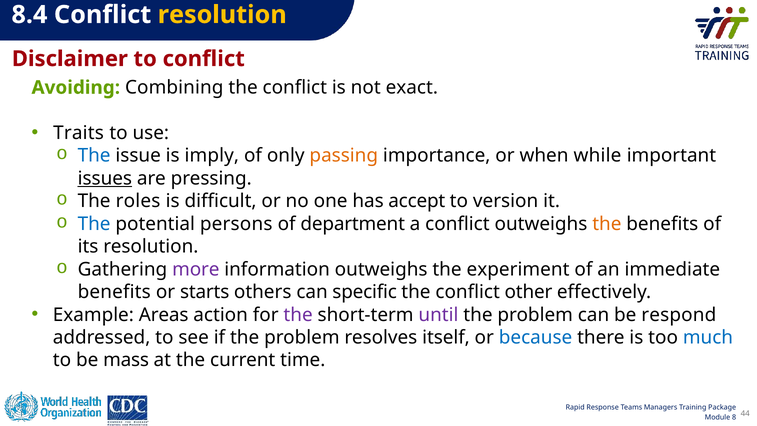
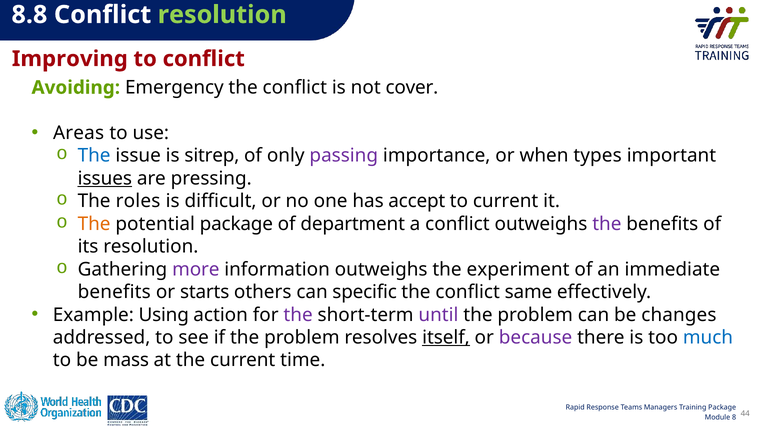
8.4: 8.4 -> 8.8 (29, 15)
resolution colour: yellow -> light green (222, 15)
Disclaimer: Disclaimer -> Improving (70, 59)
Combining: Combining -> Emergency (174, 88)
exact: exact -> cover (412, 88)
Traits: Traits -> Areas (79, 133)
imply: imply -> sitrep (212, 156)
passing colour: orange -> purple (344, 156)
while: while -> types (598, 156)
to version: version -> current (506, 201)
The colour: blue -> orange (94, 224)
potential persons: persons -> package (236, 224)
the colour: orange -> purple (607, 224)
other: other -> same (528, 292)
Areas: Areas -> Using (164, 315)
respond: respond -> changes (679, 315)
itself underline: none -> present (446, 337)
because colour: blue -> purple (536, 337)
